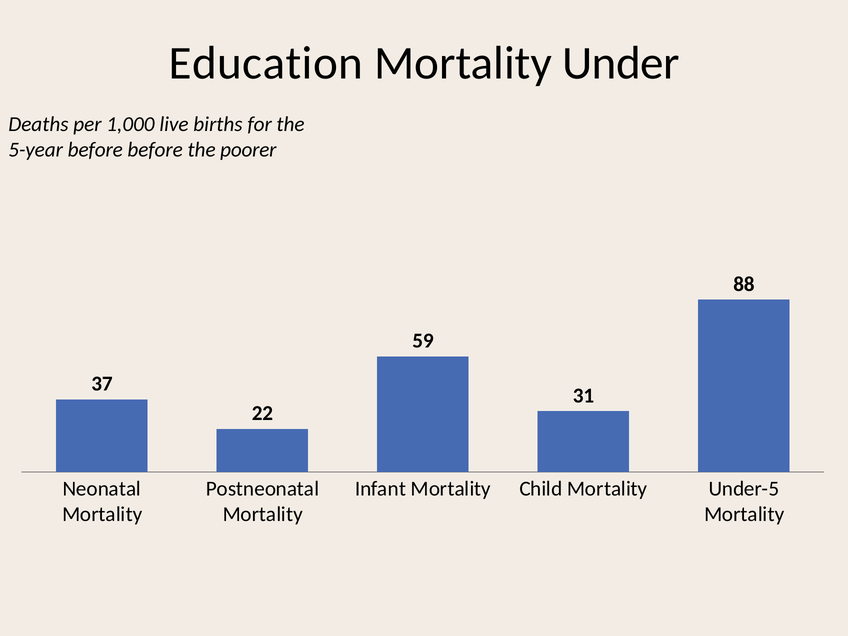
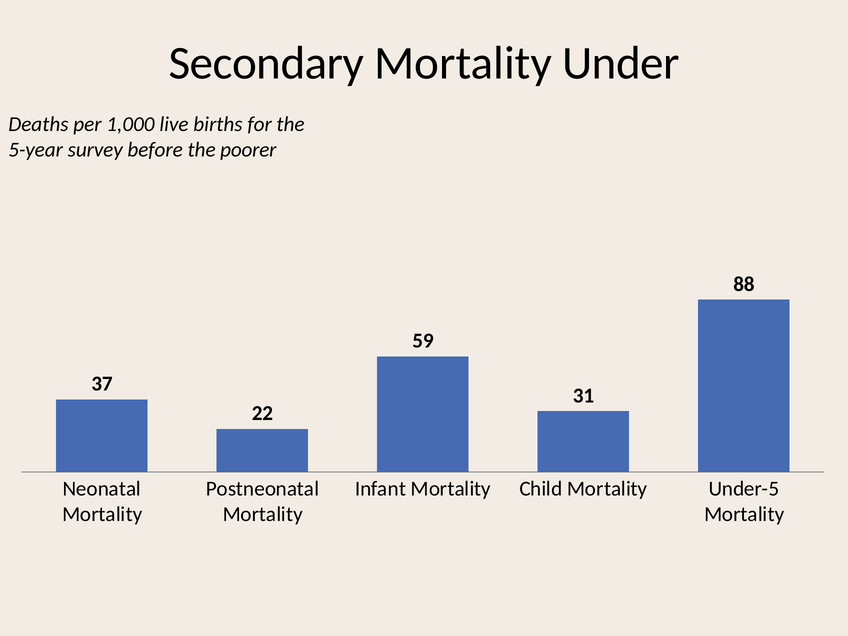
Education: Education -> Secondary (266, 63)
5-year before: before -> survey (95, 150)
